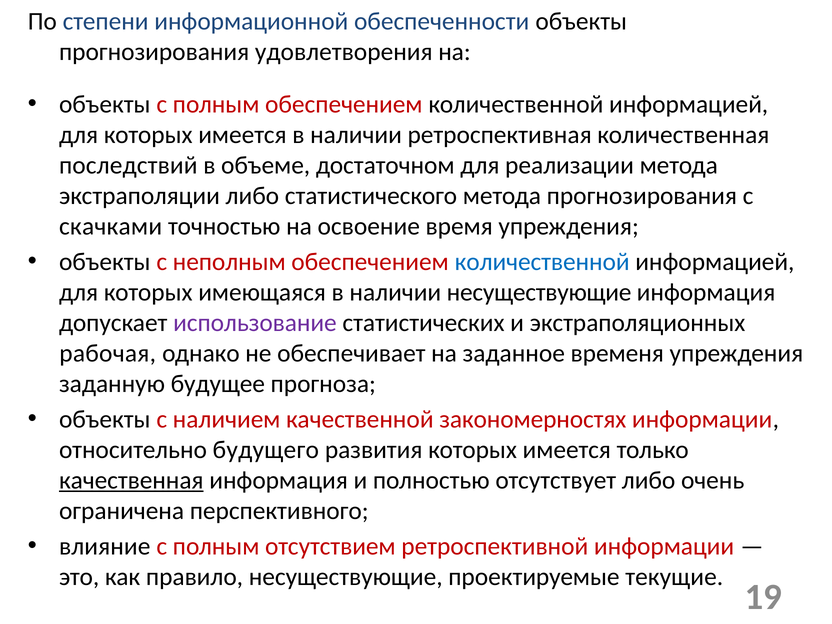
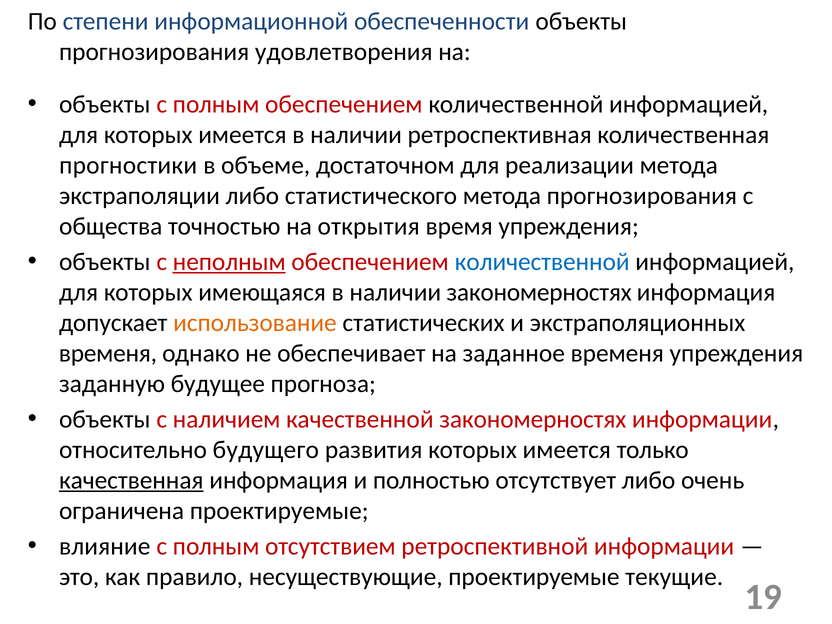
последствий: последствий -> прогностики (128, 165)
скачками: скачками -> общества (111, 226)
освоение: освоение -> открытия (369, 226)
неполным underline: none -> present (229, 262)
наличии несуществующие: несуществующие -> закономерностях (539, 292)
использование colour: purple -> orange (255, 323)
рабочая: рабочая -> временя (108, 353)
ограничена перспективного: перспективного -> проектируемые (279, 511)
